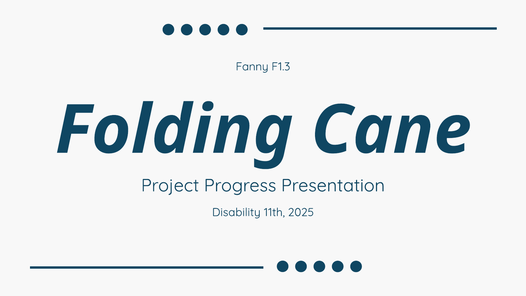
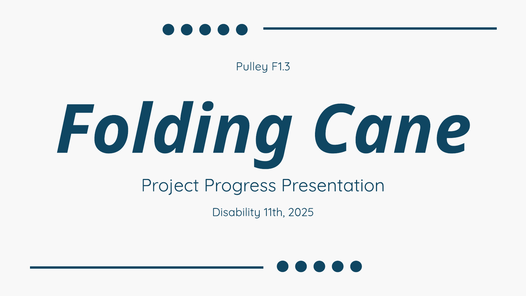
Fanny: Fanny -> Pulley (252, 67)
